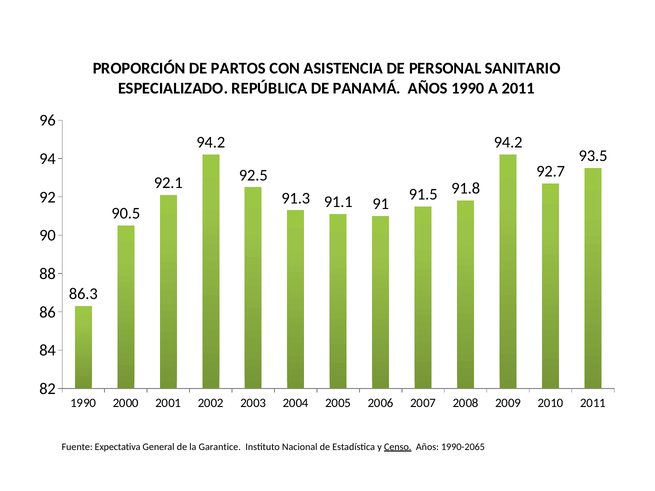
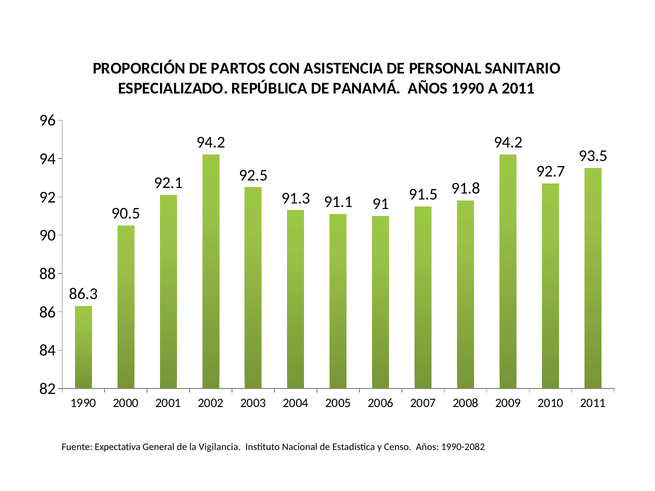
Garantice: Garantice -> Vigilancia (220, 447)
Censo underline: present -> none (398, 447)
1990-2065: 1990-2065 -> 1990-2082 (463, 447)
